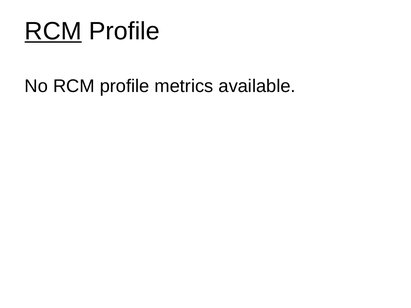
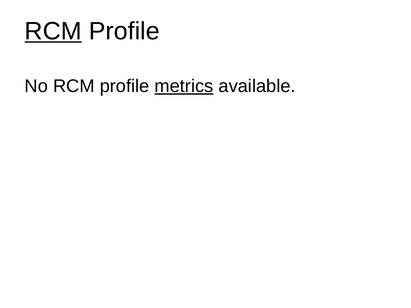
metrics underline: none -> present (184, 86)
